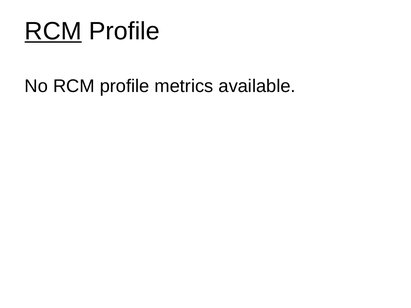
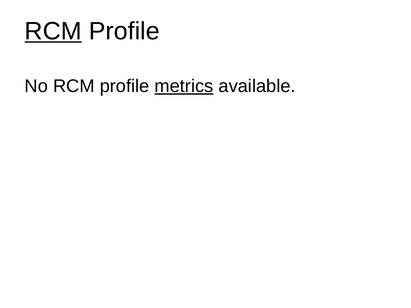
metrics underline: none -> present (184, 86)
